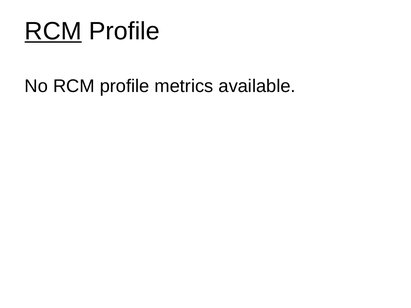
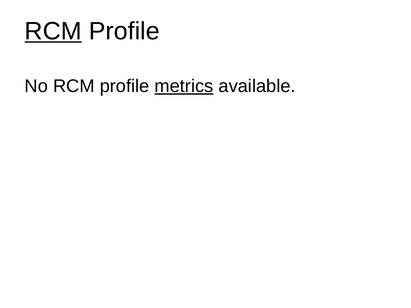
metrics underline: none -> present (184, 86)
